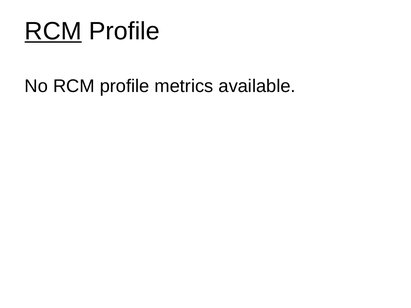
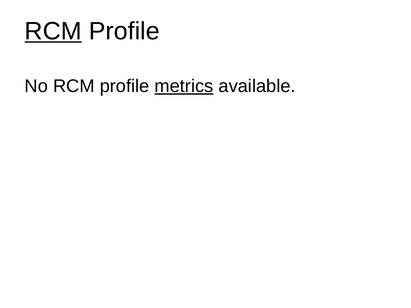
metrics underline: none -> present (184, 86)
